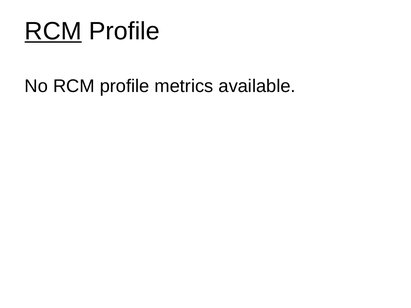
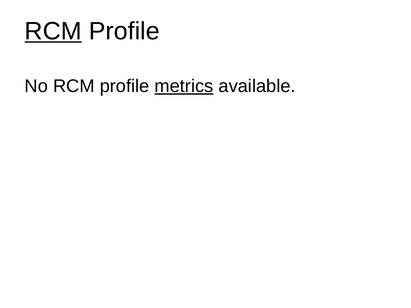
metrics underline: none -> present (184, 86)
